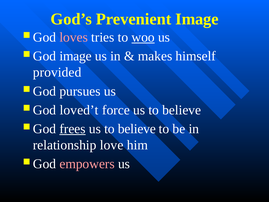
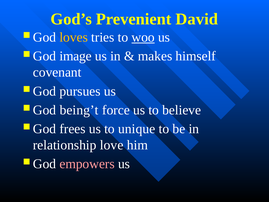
Prevenient Image: Image -> David (197, 19)
loves colour: pink -> yellow (74, 37)
provided: provided -> covenant (57, 72)
loved’t: loved’t -> being’t (79, 110)
frees underline: present -> none (73, 129)
believe: believe -> unique (137, 129)
